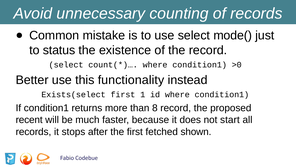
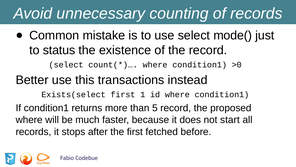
functionality: functionality -> transactions (131, 80)
8: 8 -> 5 (155, 108)
recent: recent -> where (29, 120)
shown: shown -> before (196, 131)
